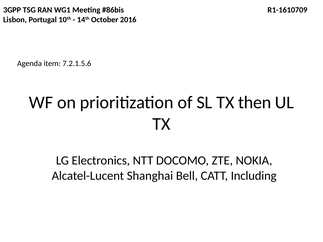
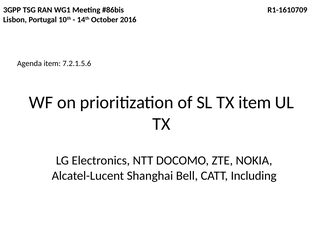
TX then: then -> item (255, 102)
